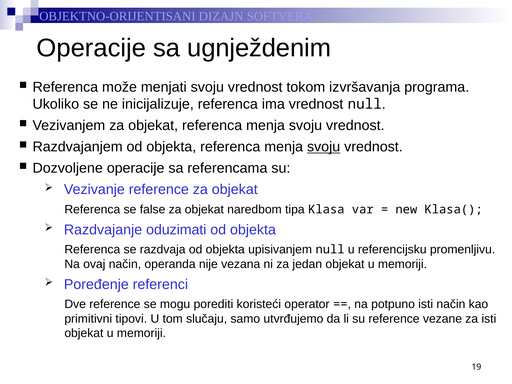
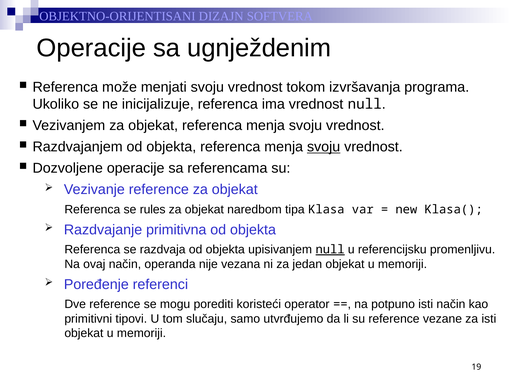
false: false -> rules (153, 210)
oduzimati: oduzimati -> primitivna (176, 230)
null underline: none -> present (330, 250)
